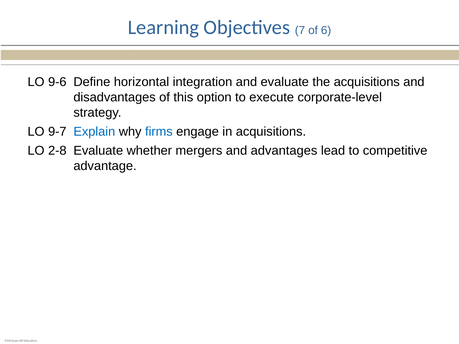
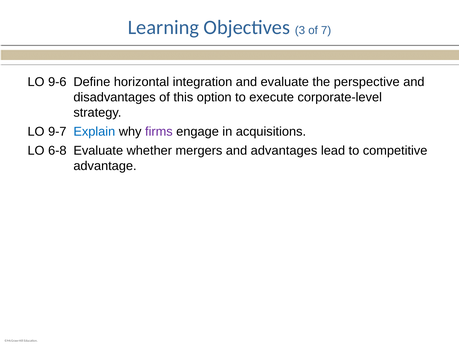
7: 7 -> 3 (300, 30)
6: 6 -> 7 (326, 30)
the acquisitions: acquisitions -> perspective (367, 82)
firms colour: blue -> purple (159, 132)
2-8: 2-8 -> 6-8 (57, 151)
